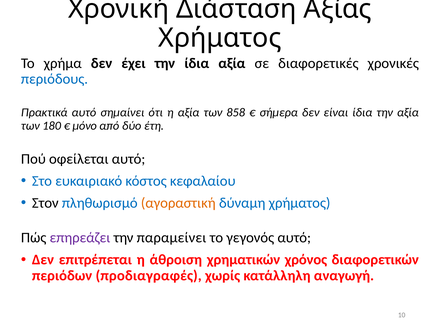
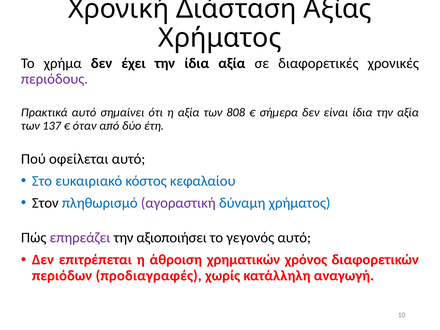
περιόδους colour: blue -> purple (54, 79)
858: 858 -> 808 (236, 112)
180: 180 -> 137 (52, 126)
μόνο: μόνο -> όταν (85, 126)
αγοραστική colour: orange -> purple (178, 203)
παραμείνει: παραμείνει -> αξιοποιήσει (172, 238)
